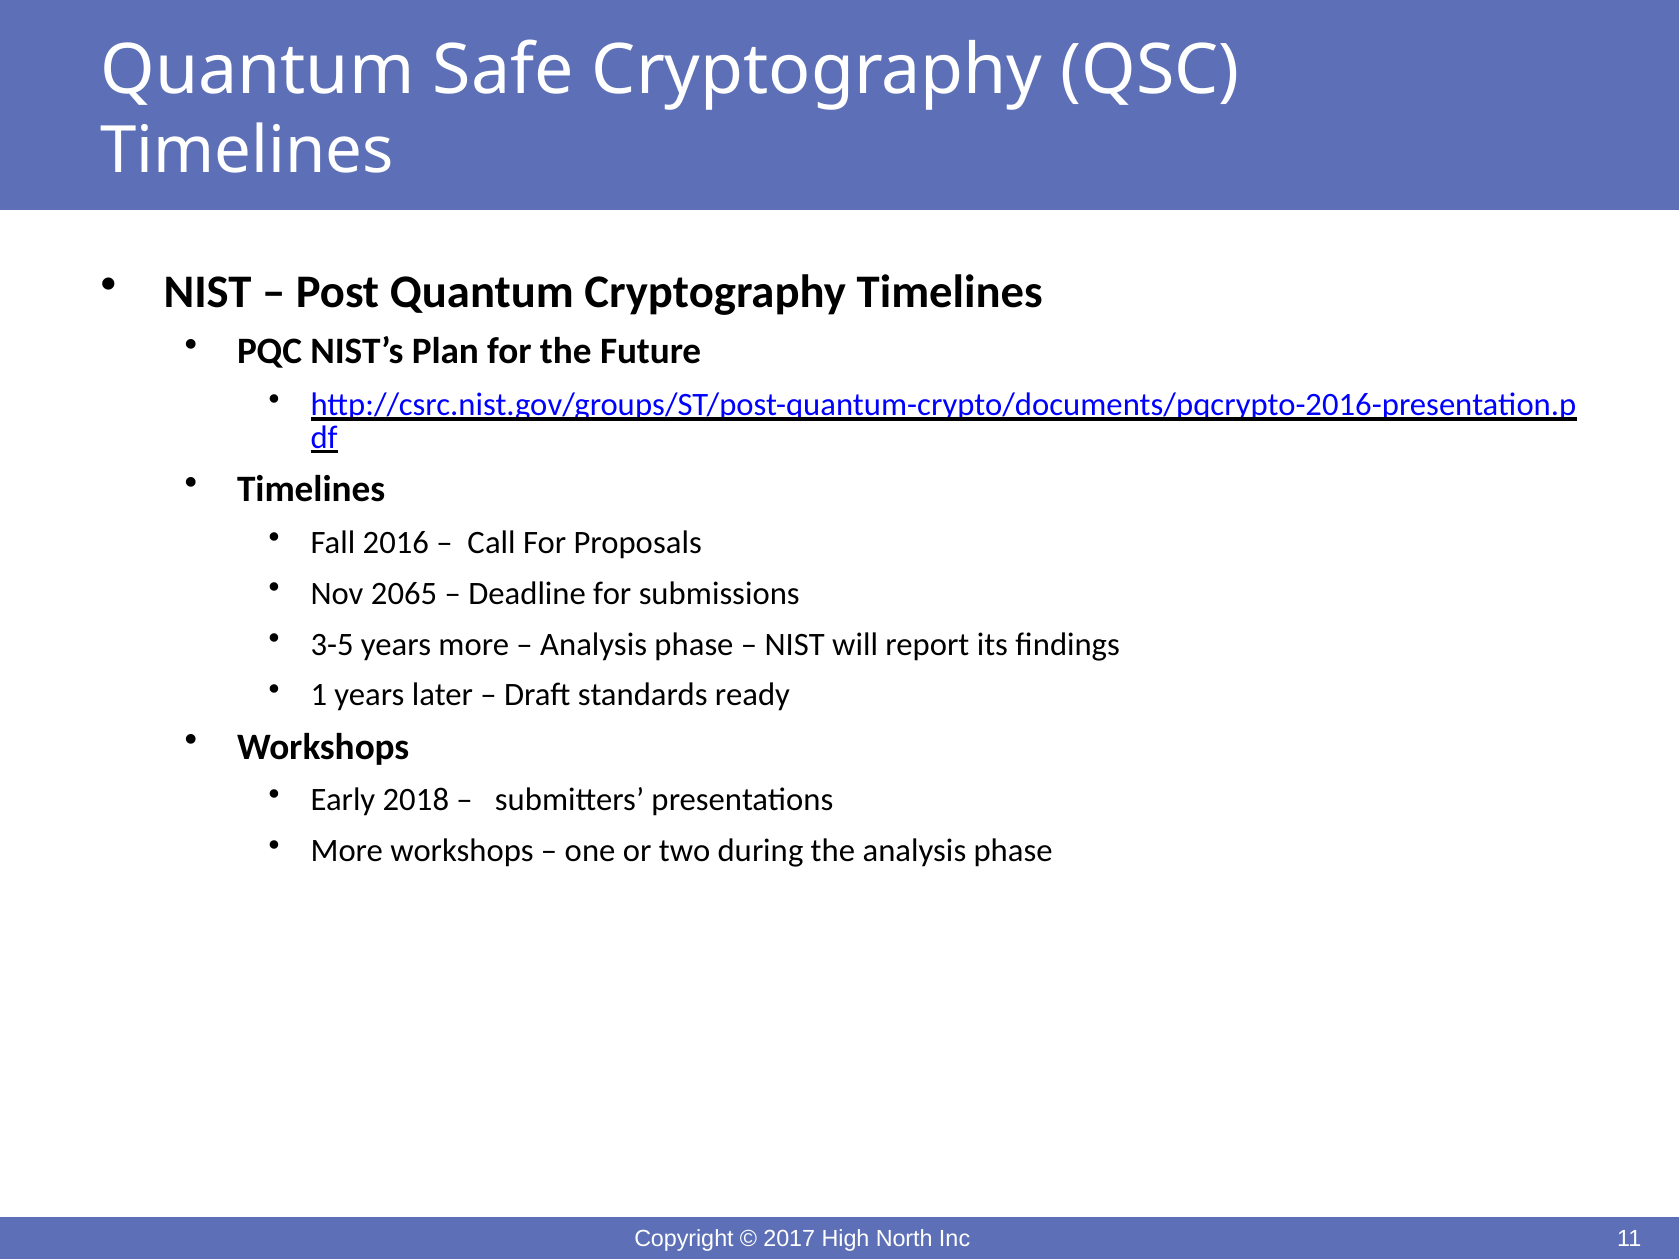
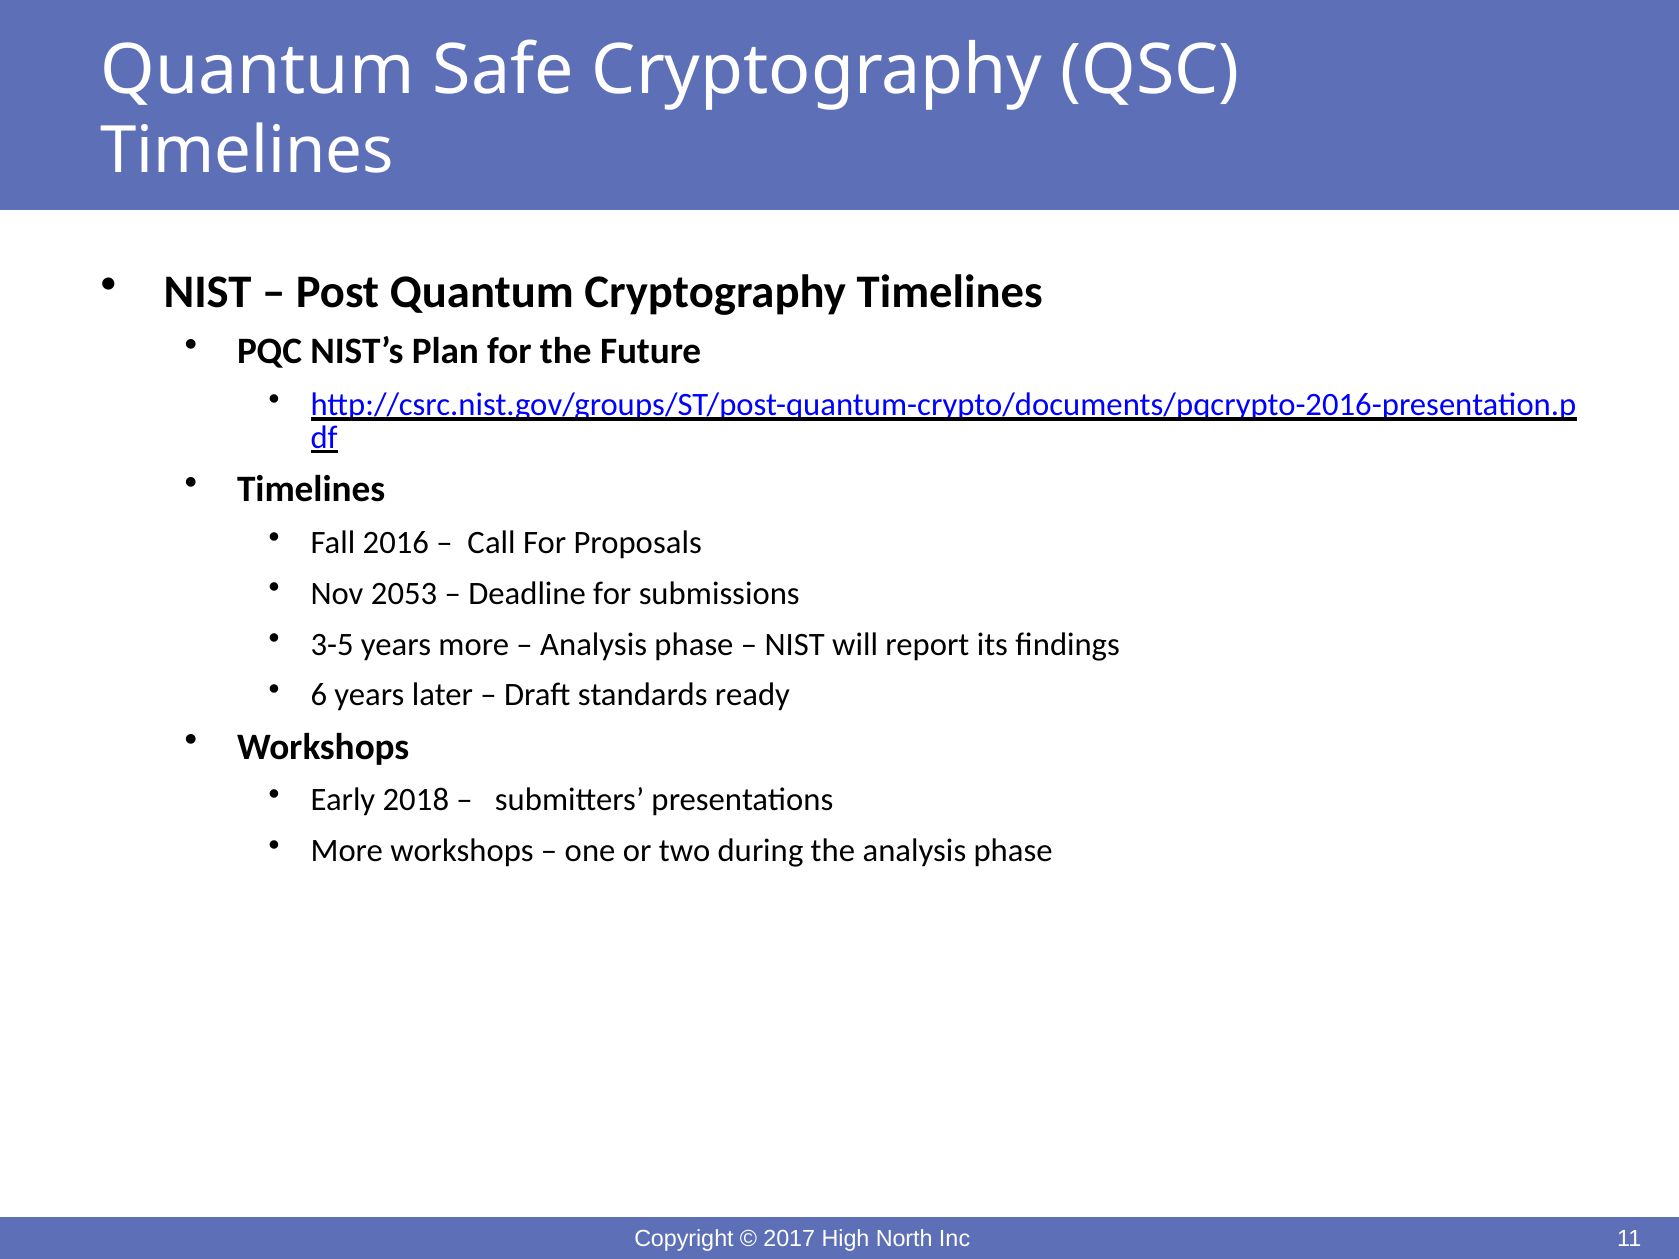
2065: 2065 -> 2053 (404, 594)
1: 1 -> 6 (319, 695)
